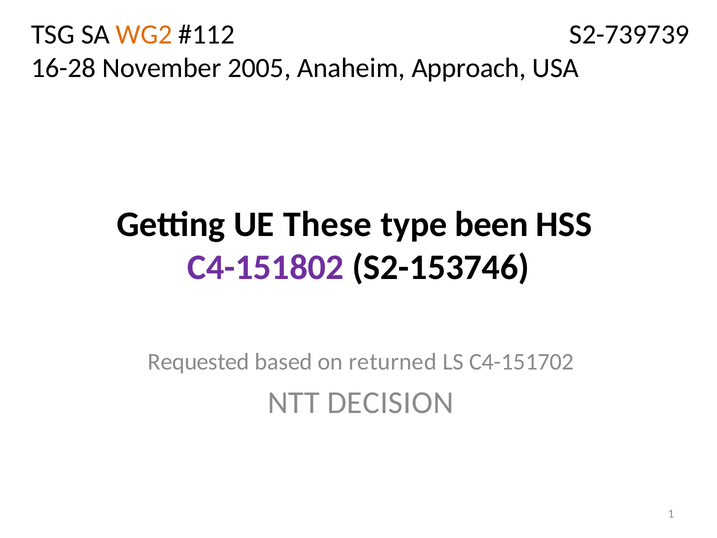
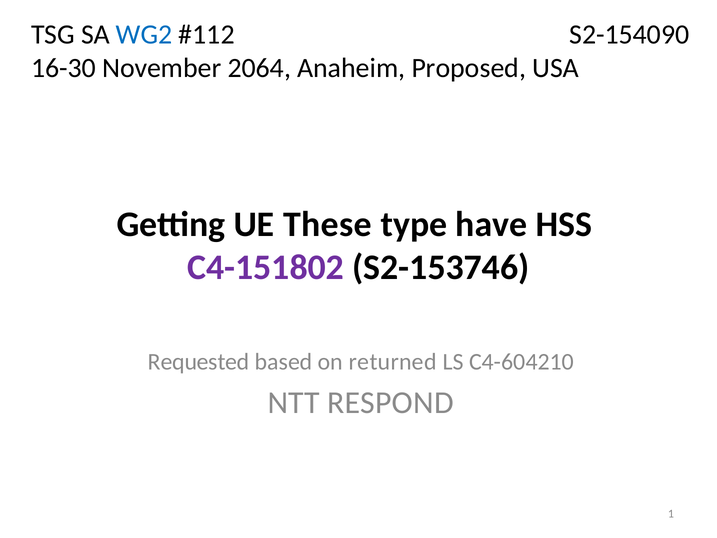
WG2 colour: orange -> blue (144, 35)
S2-739739: S2-739739 -> S2-154090 (629, 35)
16-28: 16-28 -> 16-30 (63, 68)
2005: 2005 -> 2064 (259, 68)
Approach: Approach -> Proposed (469, 68)
been: been -> have (491, 224)
C4-151702: C4-151702 -> C4-604210 (522, 362)
DECISION: DECISION -> RESPOND (390, 402)
